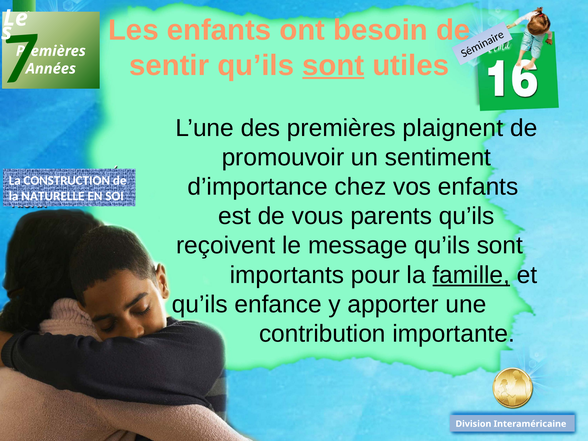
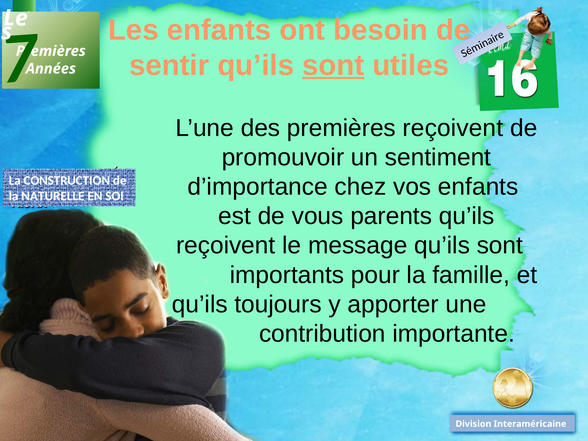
premières plaignent: plaignent -> reçoivent (453, 128)
famille underline: present -> none (471, 275)
enfance: enfance -> toujours (278, 304)
